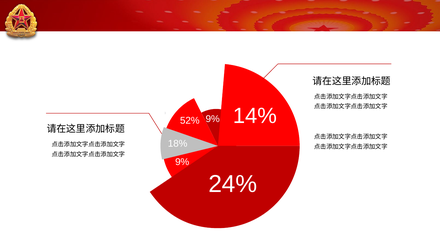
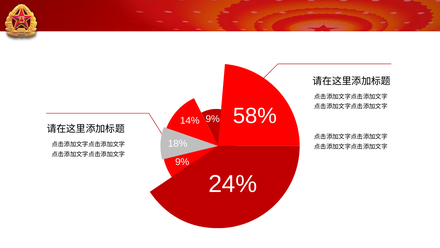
14%: 14% -> 58% (255, 116)
52%: 52% -> 14% (190, 120)
